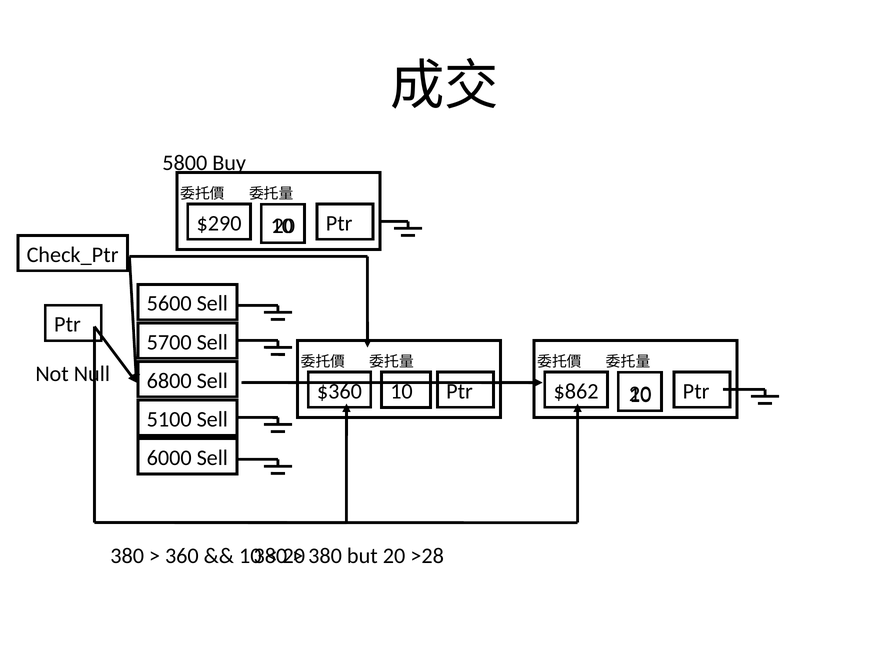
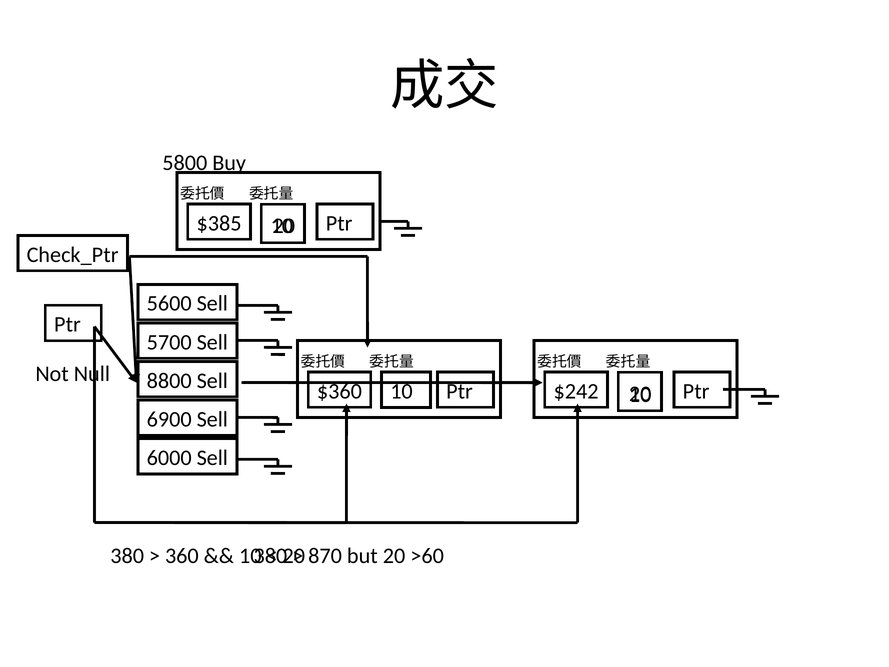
$290: $290 -> $385 (219, 223)
6800: 6800 -> 8800 (169, 381)
$862: $862 -> $242 (576, 391)
5100: 5100 -> 6900 (169, 419)
380: 380 -> 870 (325, 556)
>28: >28 -> >60 (427, 556)
